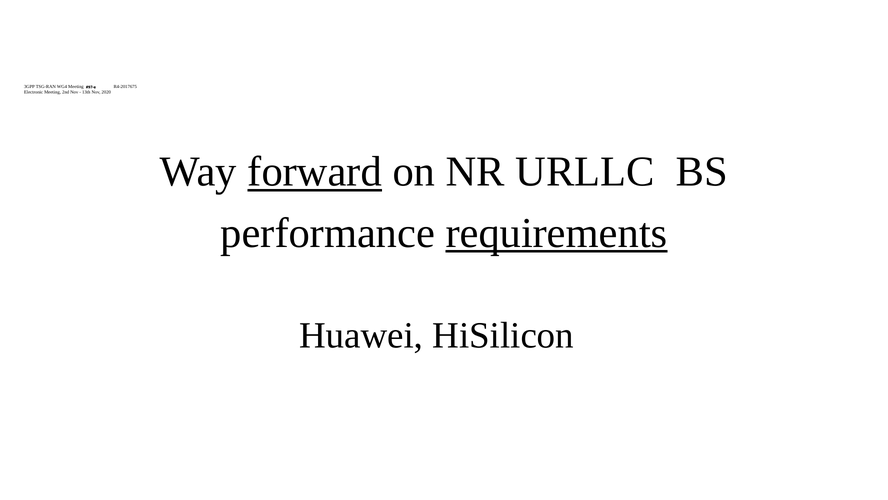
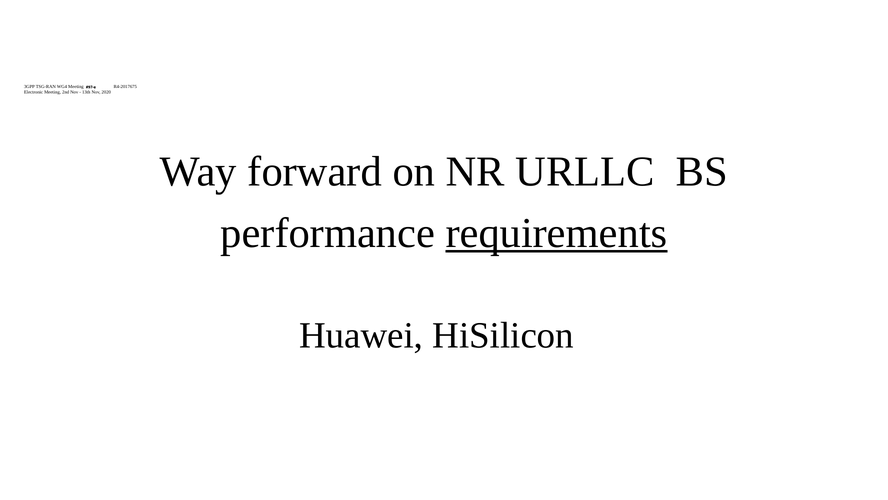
forward underline: present -> none (315, 172)
